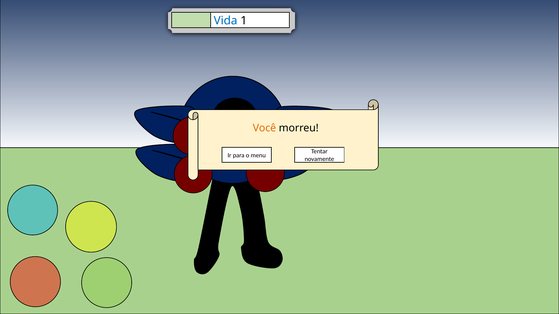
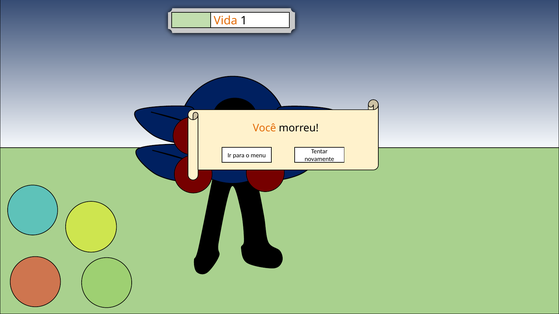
Vida colour: blue -> orange (226, 21)
